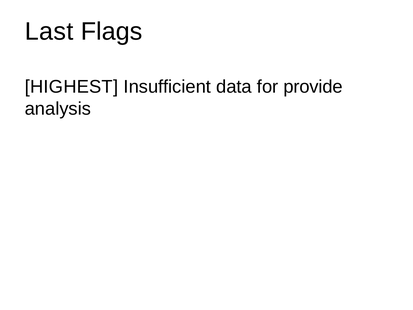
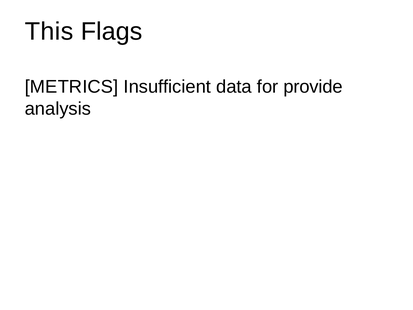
Last: Last -> This (49, 31)
HIGHEST: HIGHEST -> METRICS (72, 87)
